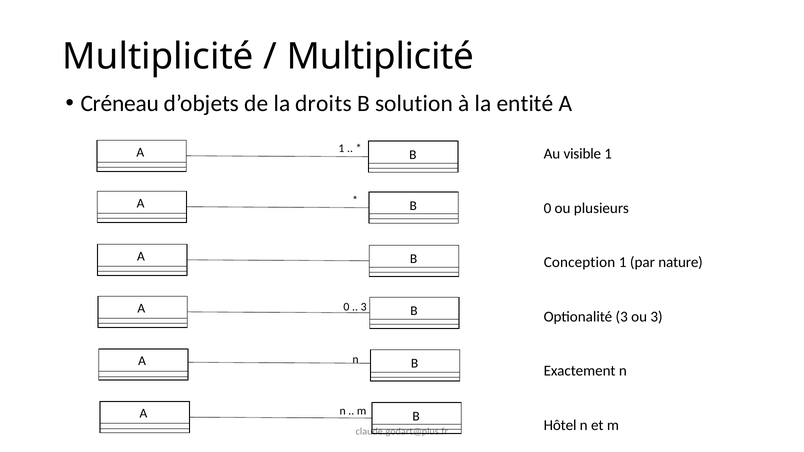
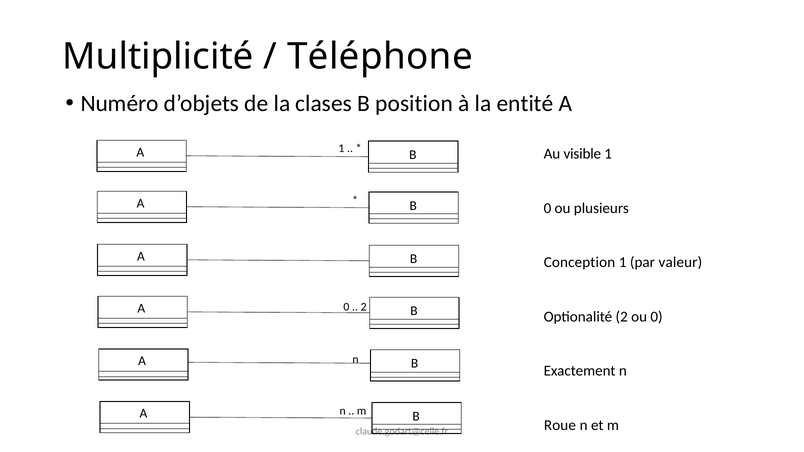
Multiplicité: Multiplicité -> Téléphone (380, 57)
Créneau: Créneau -> Numéro (120, 104)
droits: droits -> clases (324, 104)
solution: solution -> position (414, 104)
nature: nature -> valeur (680, 263)
3: 3 -> 2 (364, 307)
Optionalité 3: 3 -> 2 (622, 317)
ou 3: 3 -> 0 (657, 317)
Hôtel: Hôtel -> Roue (560, 425)
claude.godart@plus.fr: claude.godart@plus.fr -> claude.godart@celle.fr (402, 432)
